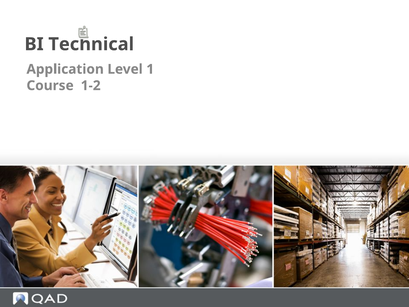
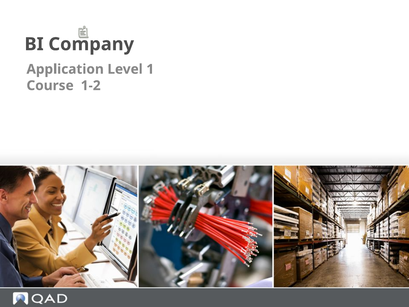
Technical: Technical -> Company (91, 44)
